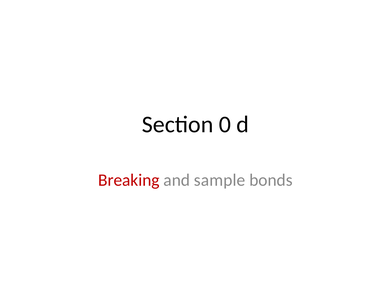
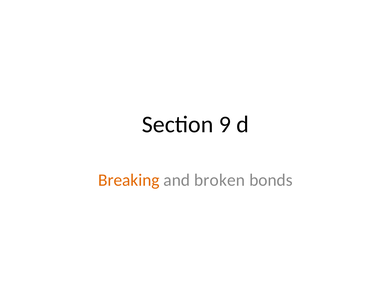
0: 0 -> 9 (225, 124)
Breaking colour: red -> orange (129, 180)
sample: sample -> broken (220, 180)
